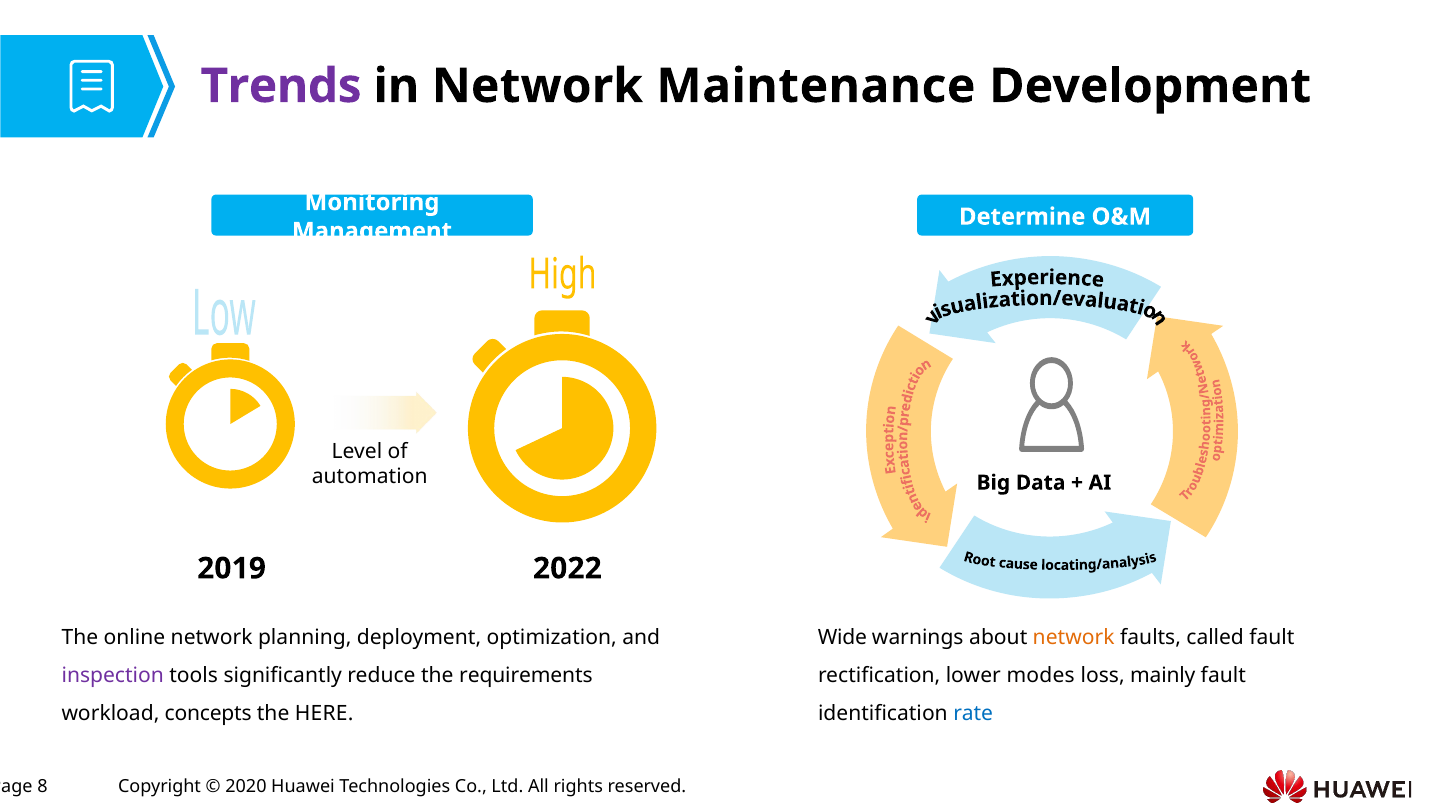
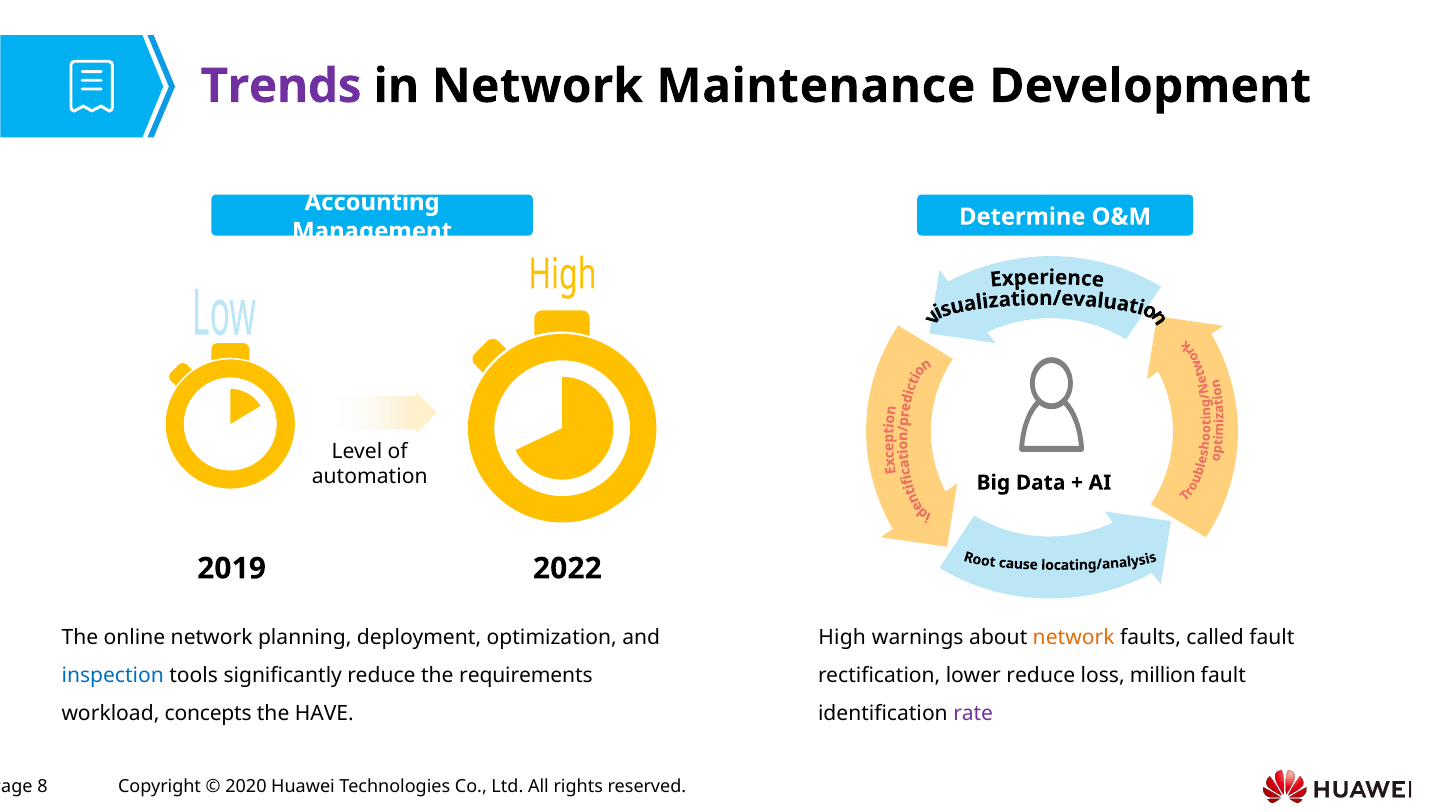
Monitoring: Monitoring -> Accounting (372, 202)
Wide: Wide -> High (842, 638)
inspection colour: purple -> blue (113, 676)
lower modes: modes -> reduce (1041, 676)
mainly: mainly -> million (1163, 676)
HERE: HERE -> HAVE (324, 713)
rate colour: blue -> purple (973, 713)
